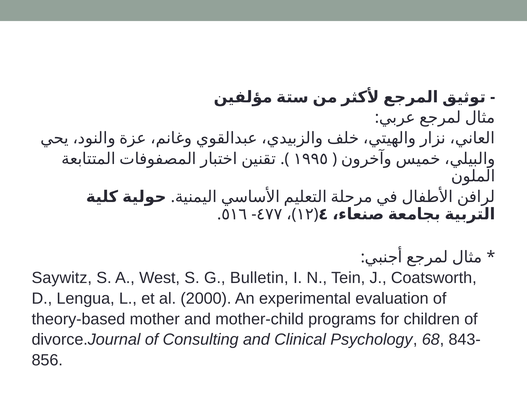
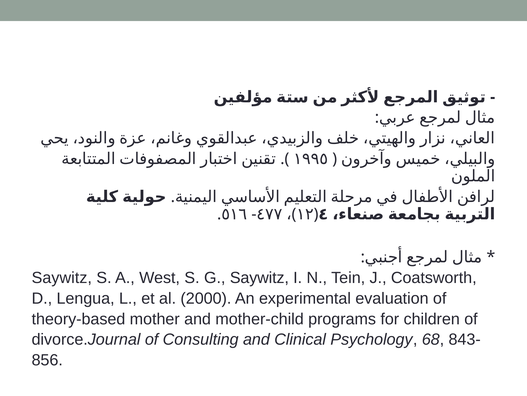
G Bulletin: Bulletin -> Saywitz (259, 277)
